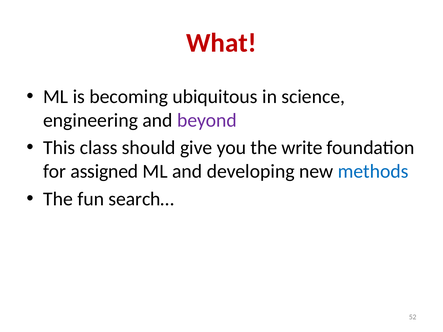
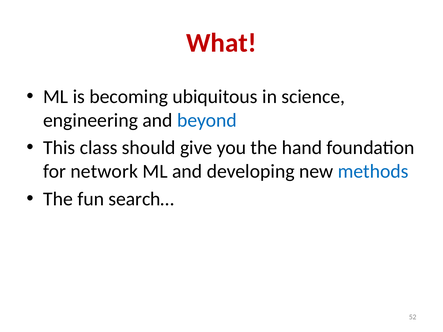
beyond colour: purple -> blue (207, 120)
write: write -> hand (302, 148)
assigned: assigned -> network (104, 172)
